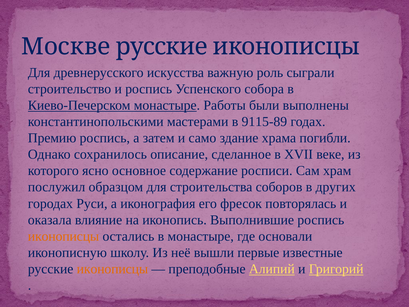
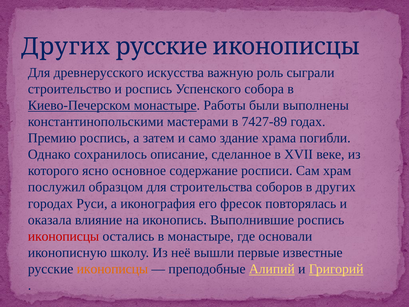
Москве: Москве -> Других (66, 47)
9115-89: 9115-89 -> 7427-89 (264, 122)
иконописцы colour: orange -> red (64, 236)
